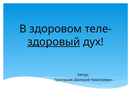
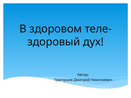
здоровый underline: present -> none (54, 42)
